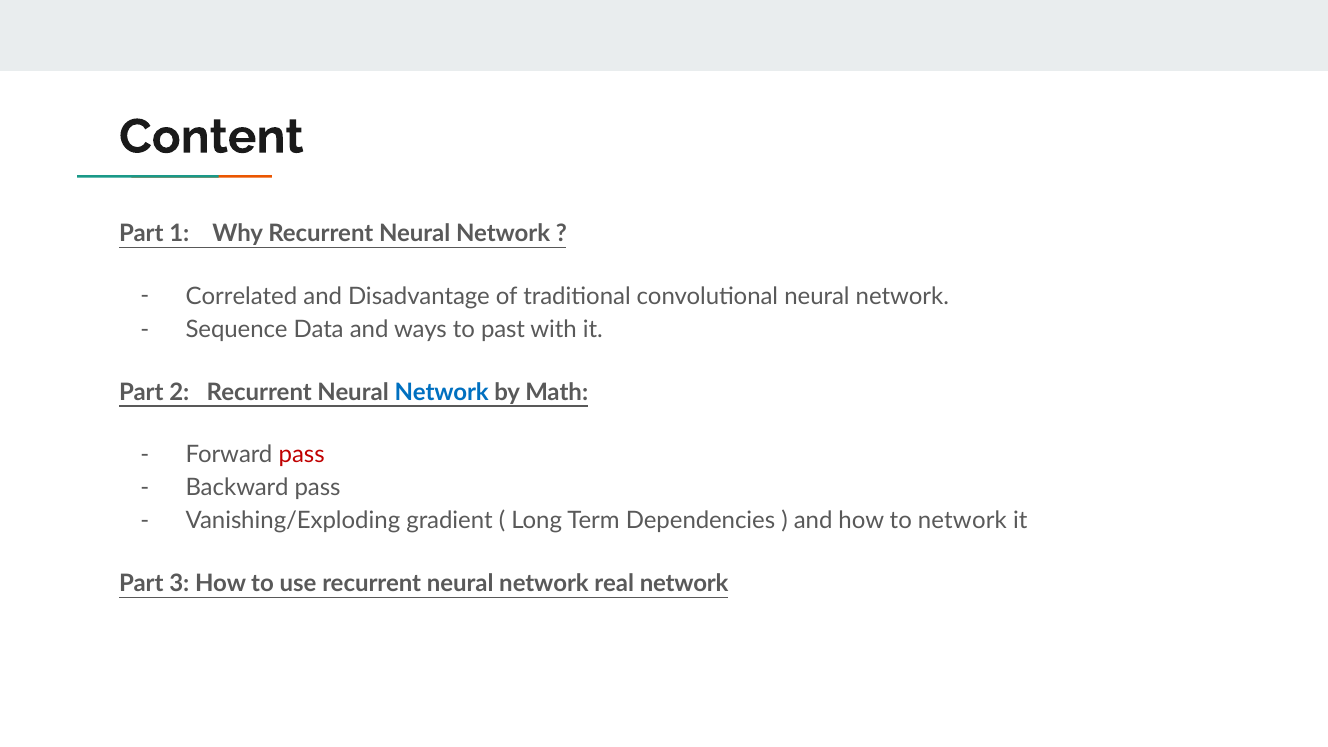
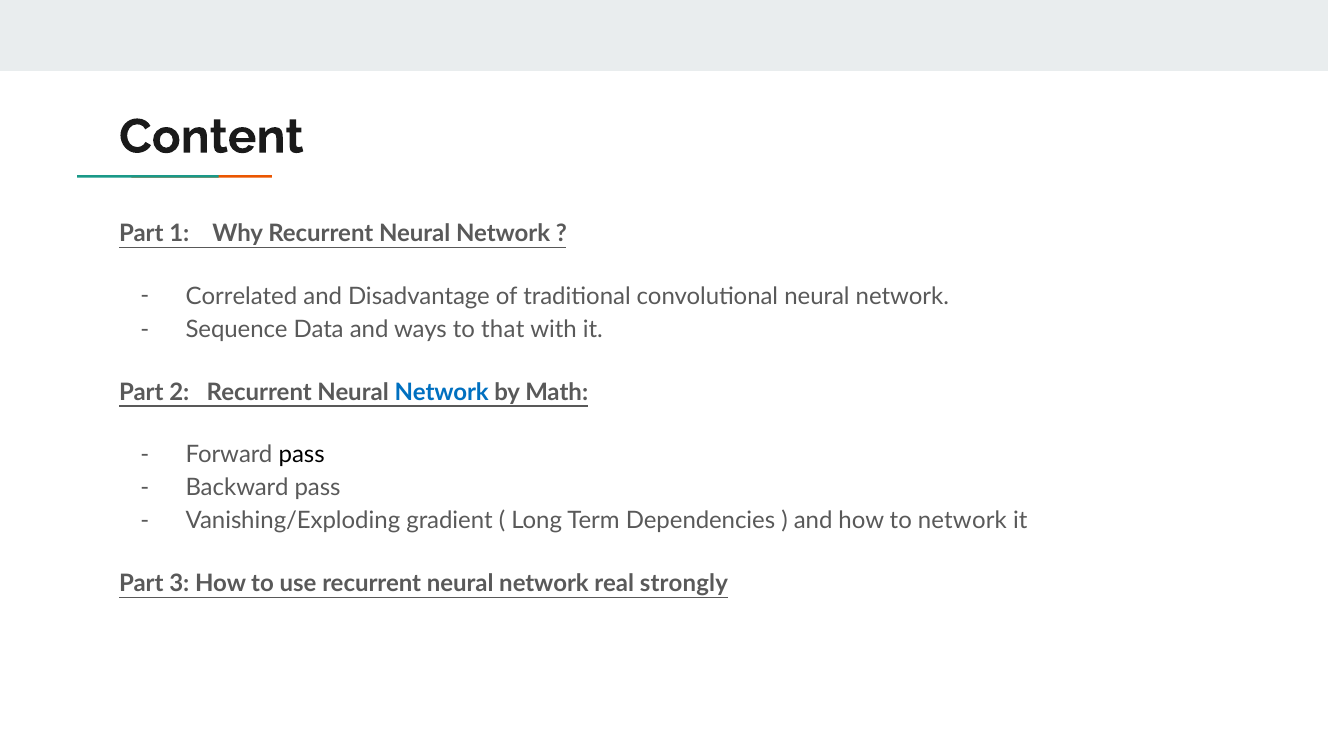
past: past -> that (503, 330)
pass colour: red -> black (302, 455)
real network: network -> strongly (684, 583)
